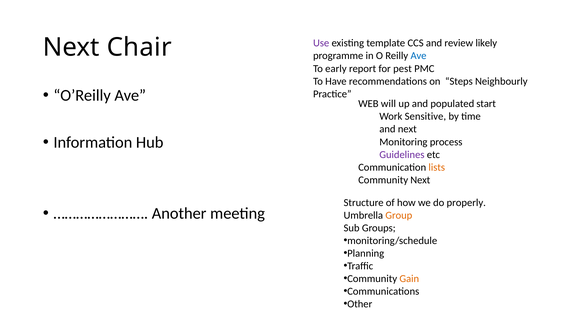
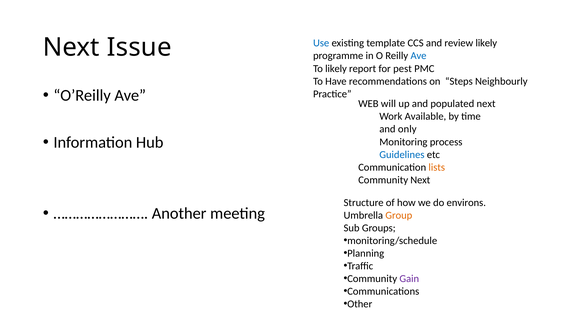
Use colour: purple -> blue (321, 43)
Chair: Chair -> Issue (139, 47)
To early: early -> likely (336, 68)
populated start: start -> next (486, 104)
Sensitive: Sensitive -> Available (425, 116)
and next: next -> only (407, 129)
Guidelines colour: purple -> blue (402, 154)
properly: properly -> environs (466, 202)
Gain colour: orange -> purple (409, 278)
